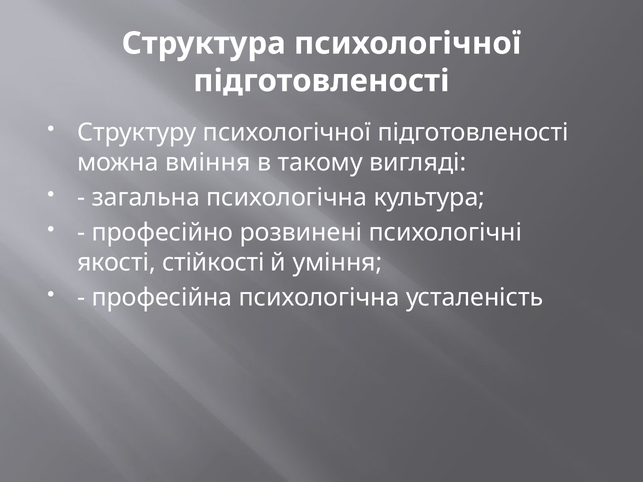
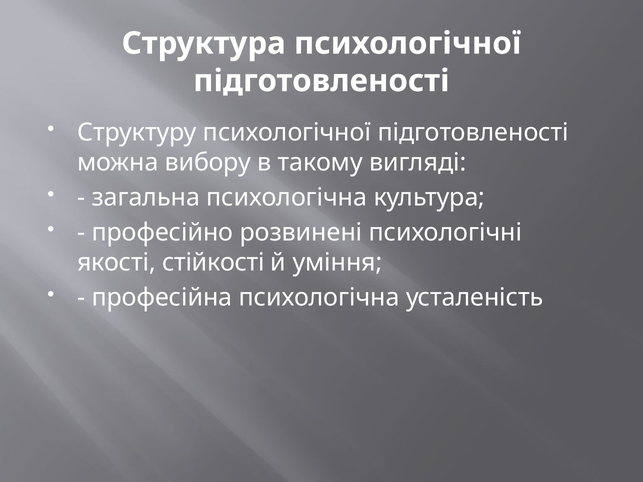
вміння: вміння -> вибору (208, 162)
